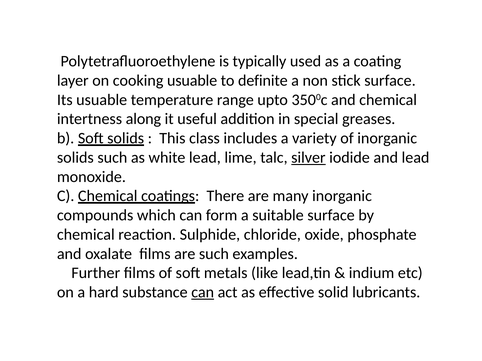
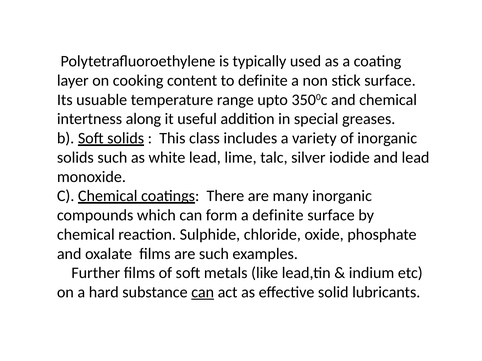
cooking usuable: usuable -> content (192, 81)
silver underline: present -> none (308, 158)
a suitable: suitable -> definite (278, 216)
